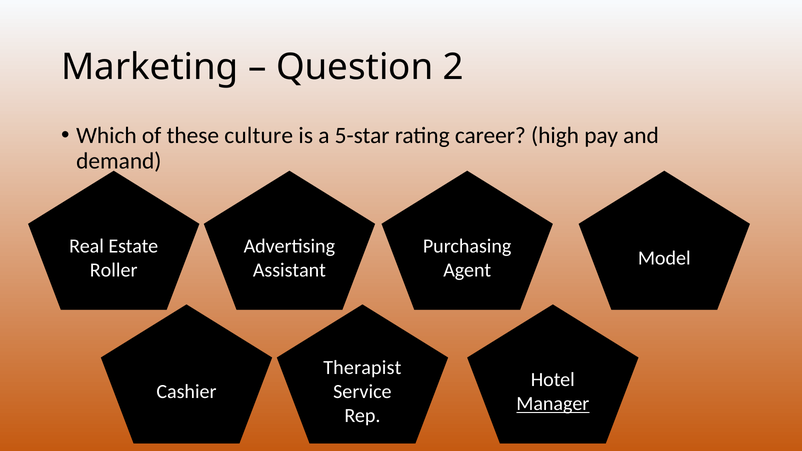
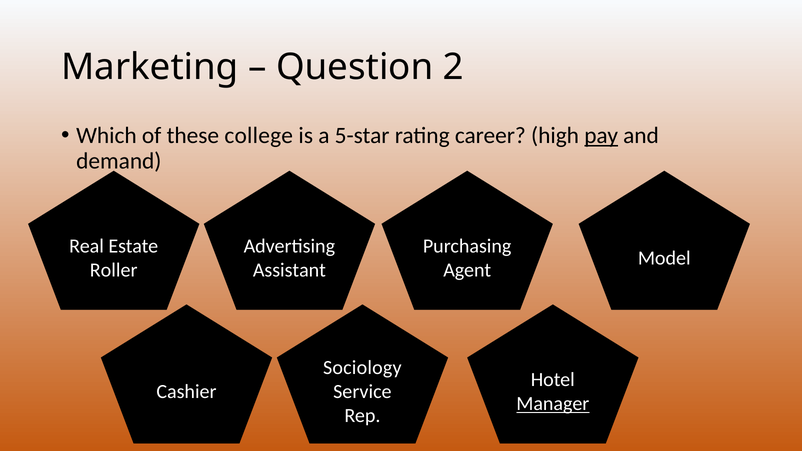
culture: culture -> college (259, 136)
pay underline: none -> present (601, 136)
Therapist: Therapist -> Sociology (362, 368)
